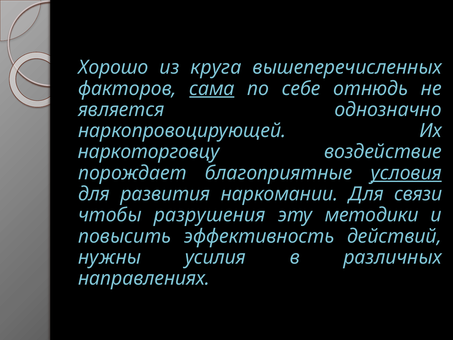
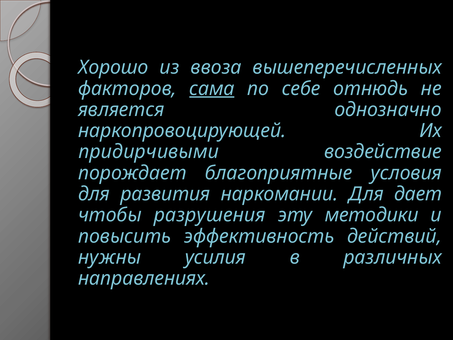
круга: круга -> ввоза (216, 67)
наркоторговцу: наркоторговцу -> придирчивыми (149, 152)
условия underline: present -> none (406, 173)
связи: связи -> дает (418, 194)
